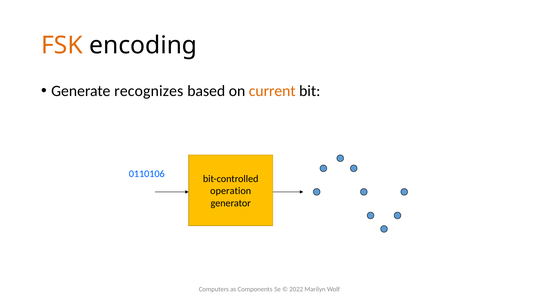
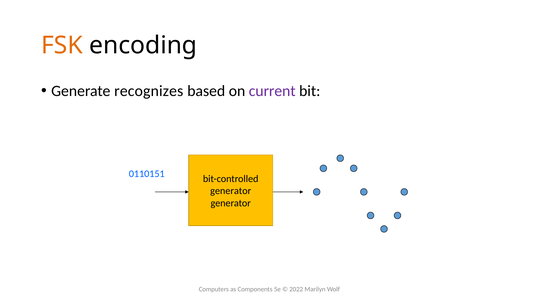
current colour: orange -> purple (272, 91)
0110106: 0110106 -> 0110151 (147, 174)
operation: operation -> generator (231, 191)
